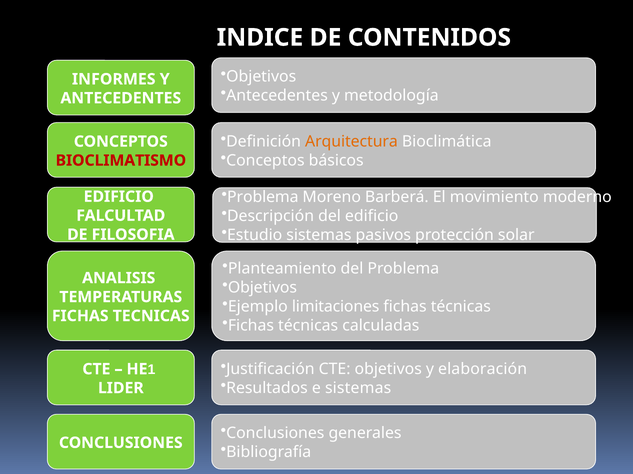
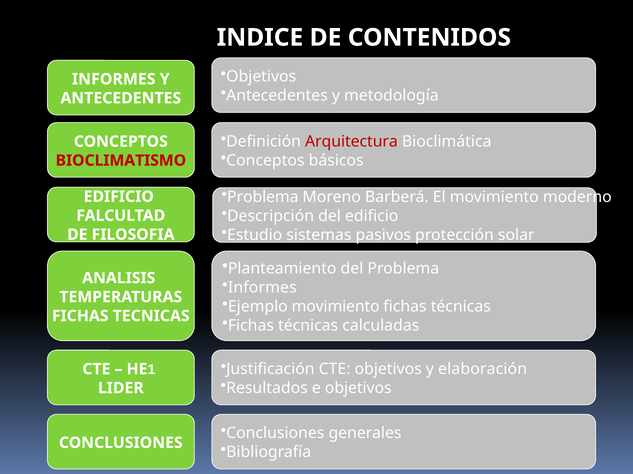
Arquitectura colour: orange -> red (351, 142)
Objetivos: Objetivos -> Informes (262, 288)
Ejemplo limitaciones: limitaciones -> movimiento (336, 307)
e sistemas: sistemas -> objetivos (358, 389)
